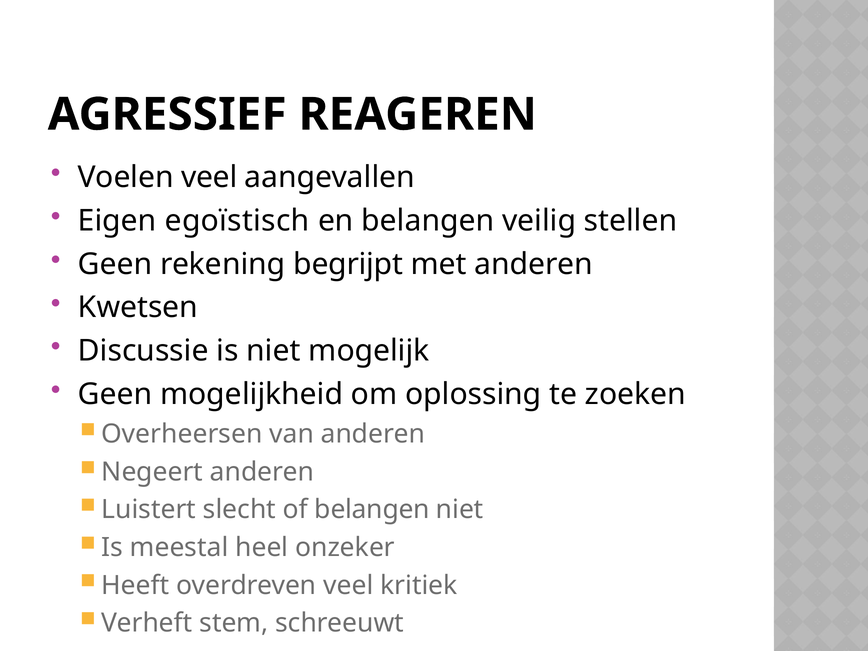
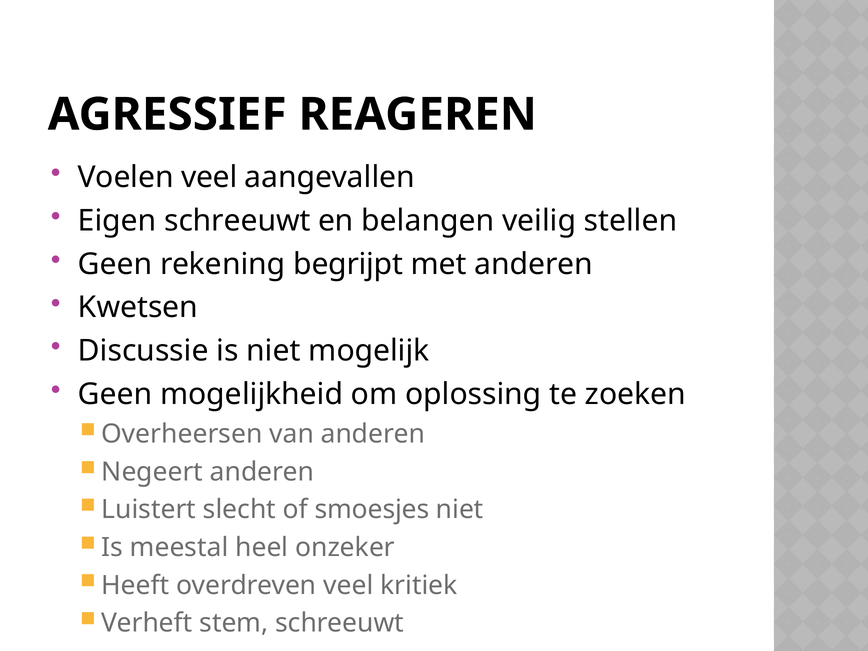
Eigen egoïstisch: egoïstisch -> schreeuwt (237, 221)
of belangen: belangen -> smoesjes (372, 510)
